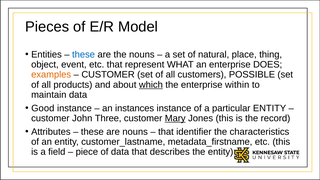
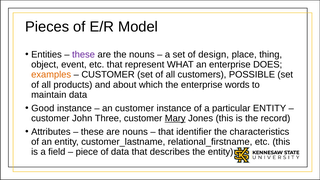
these colour: blue -> purple (84, 54)
natural: natural -> design (214, 54)
which underline: present -> none (151, 85)
within: within -> words (237, 85)
an instances: instances -> customer (135, 108)
metadata_firstname: metadata_firstname -> relational_firstname (210, 142)
